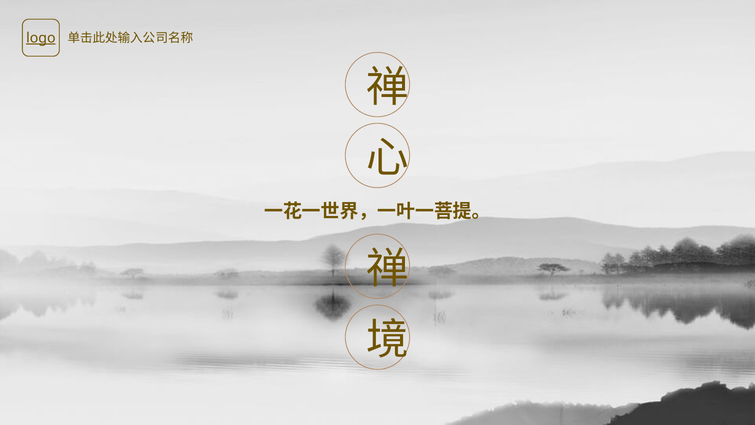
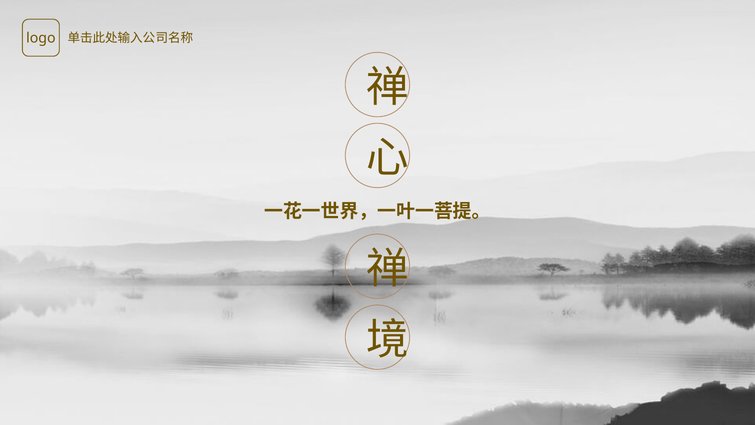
logo underline: present -> none (41, 38)
